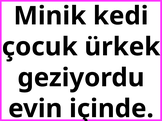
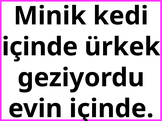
çocuk: çocuk -> içinde (40, 47)
